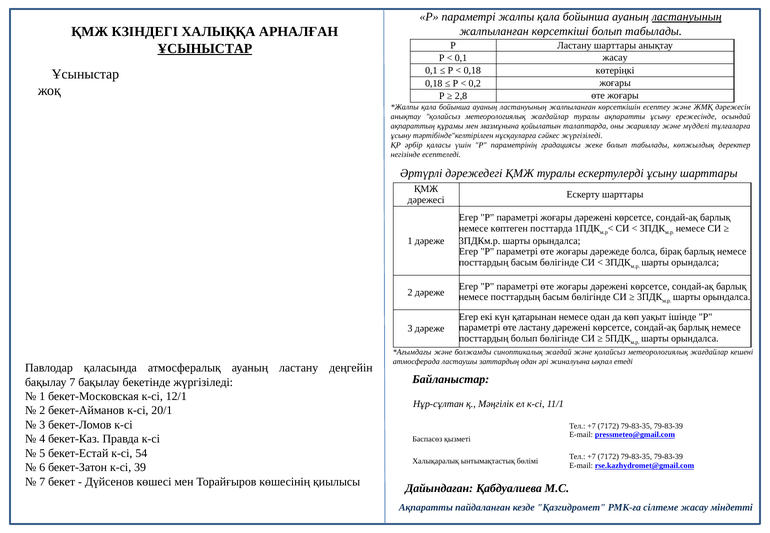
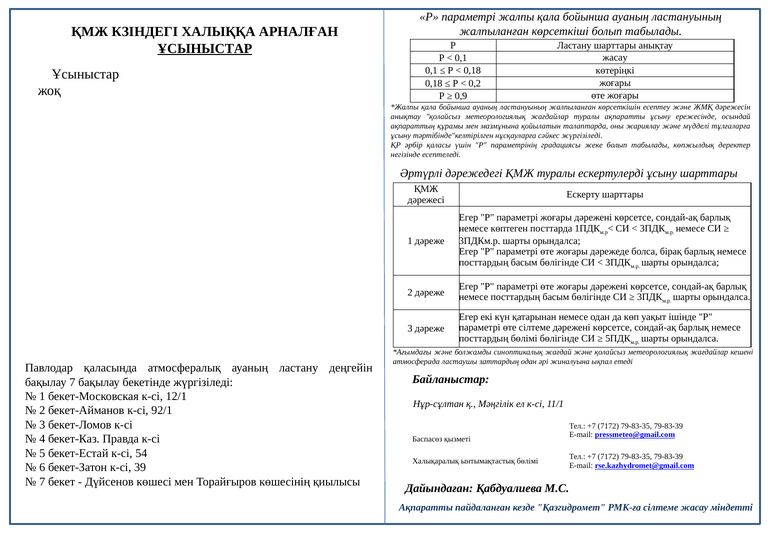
ластануының underline: present -> none (687, 17)
2,8: 2,8 -> 0,9 (461, 96)
өте ластану: ластану -> сілтеме (535, 328)
посттардың болып: болып -> бөлімі (524, 339)
20/1: 20/1 -> 92/1 (162, 411)
